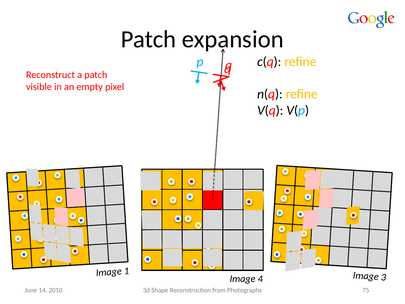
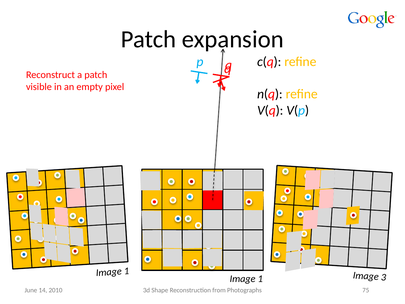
4: 4 -> 1 (260, 279)
